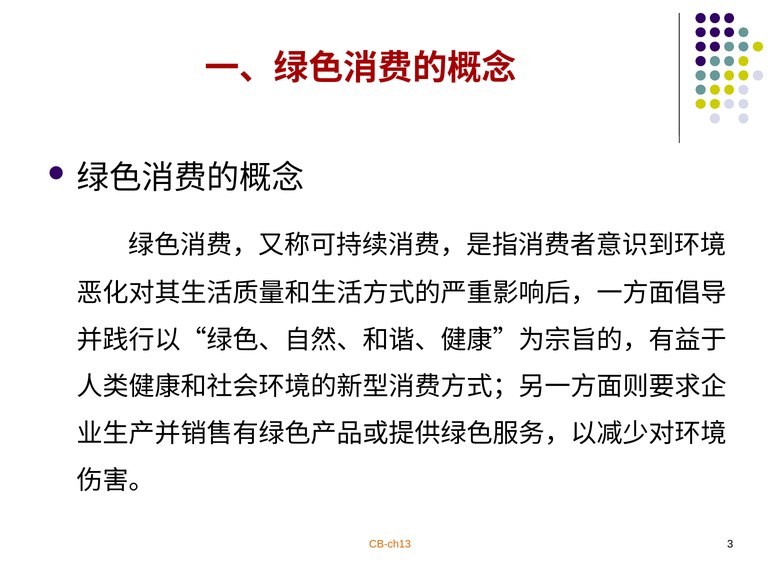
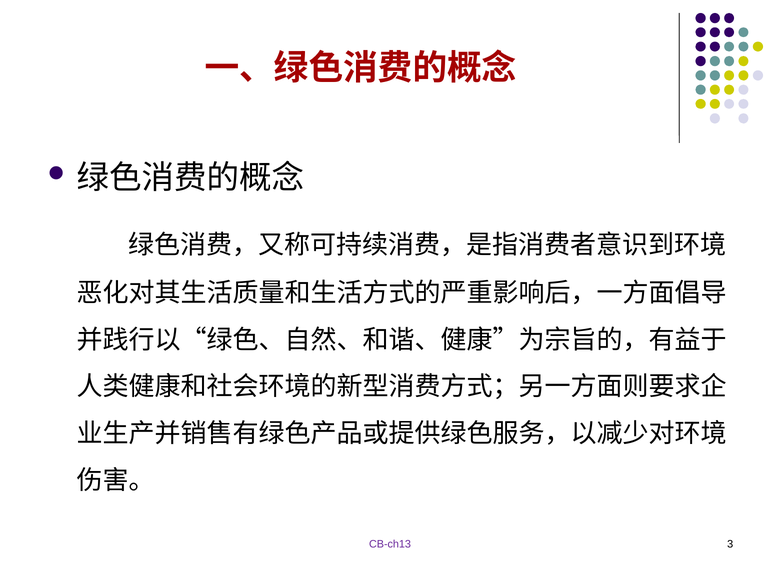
CB-ch13 colour: orange -> purple (390, 544)
